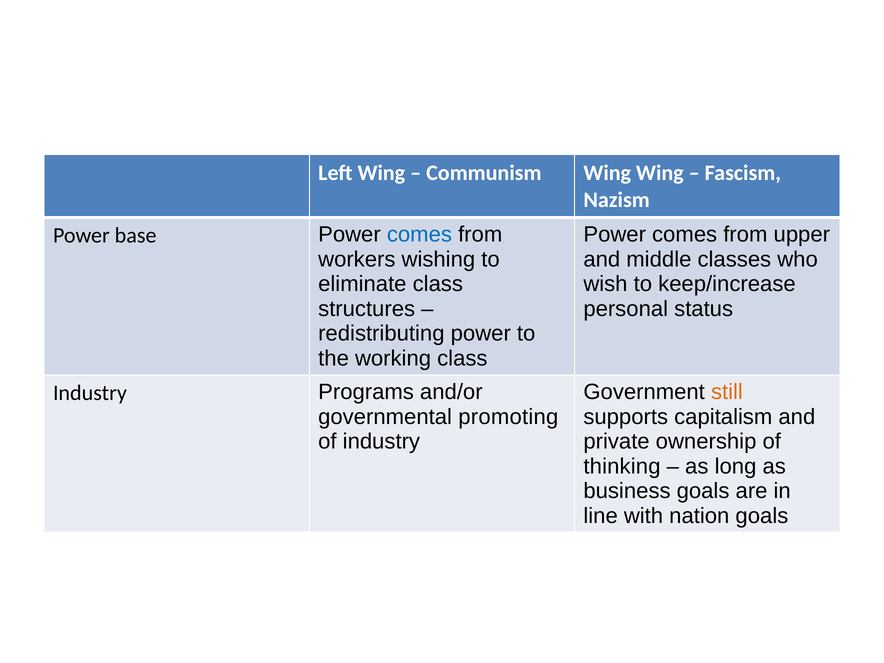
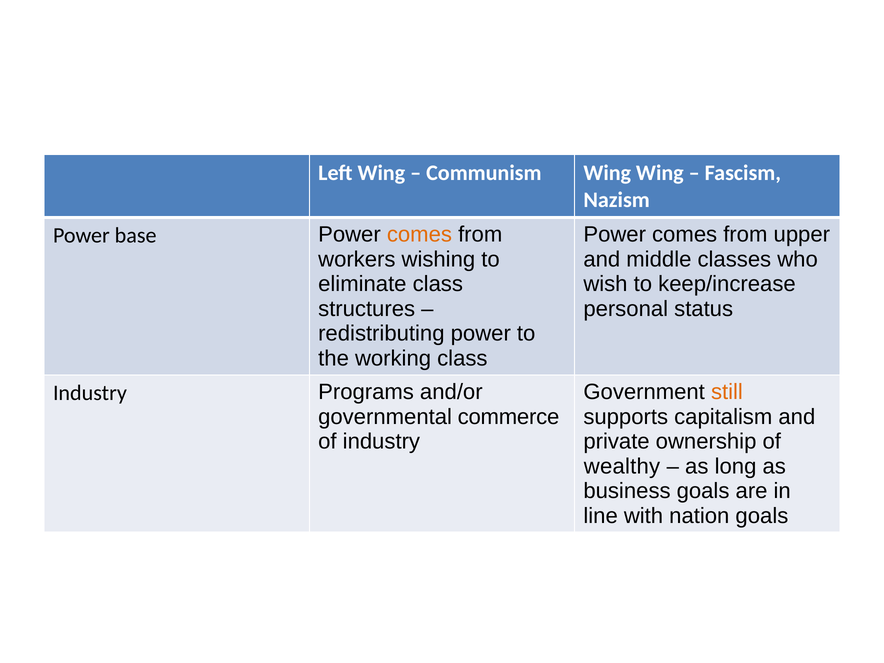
comes colour: blue -> orange (419, 235)
promoting: promoting -> commerce (509, 417)
thinking: thinking -> wealthy (622, 466)
